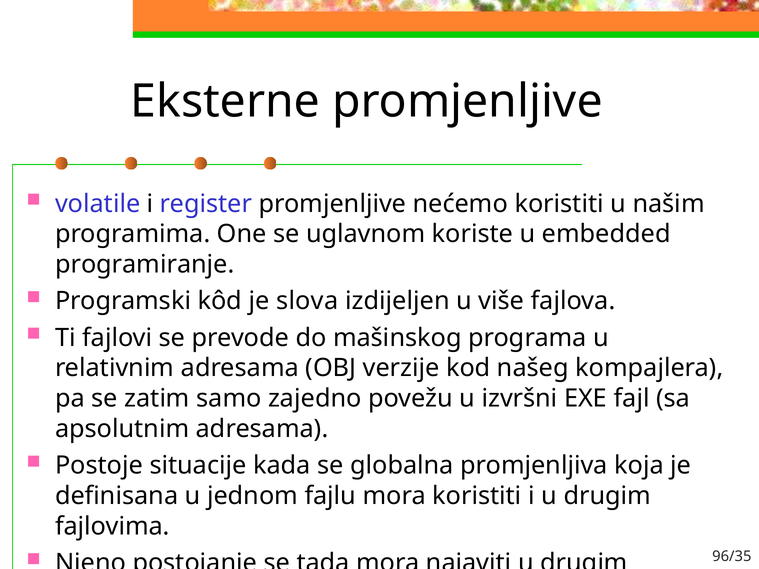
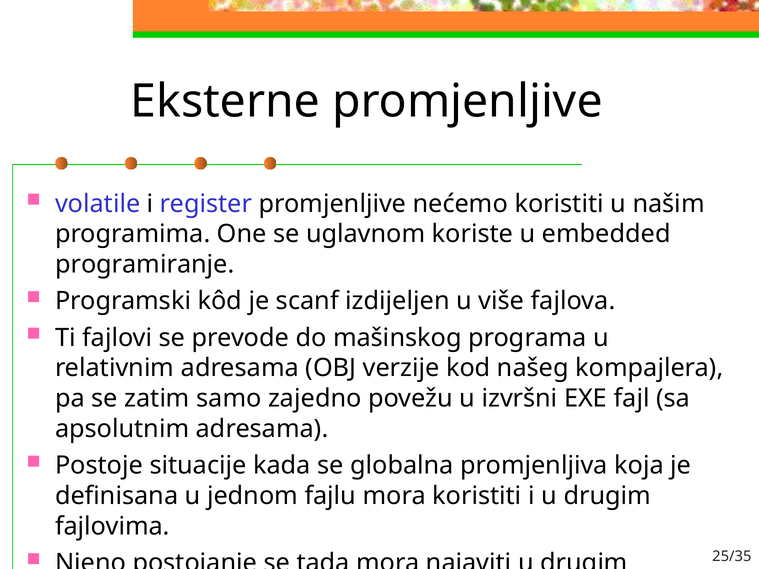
slova: slova -> scanf (307, 301)
96/35: 96/35 -> 25/35 (732, 557)
